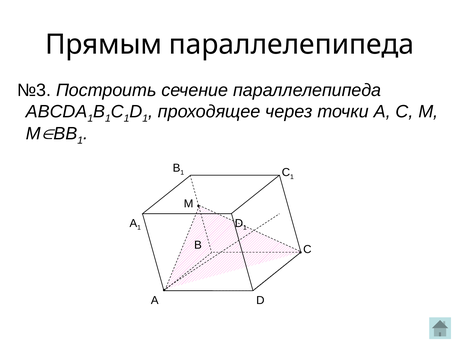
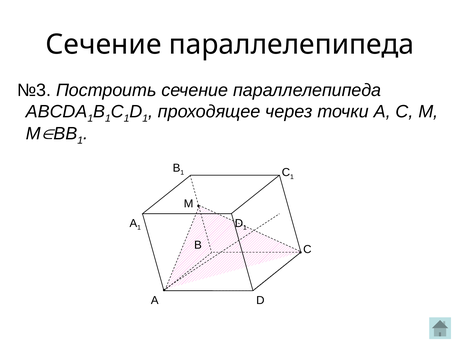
Прямым: Прямым -> Сечение (104, 45)
